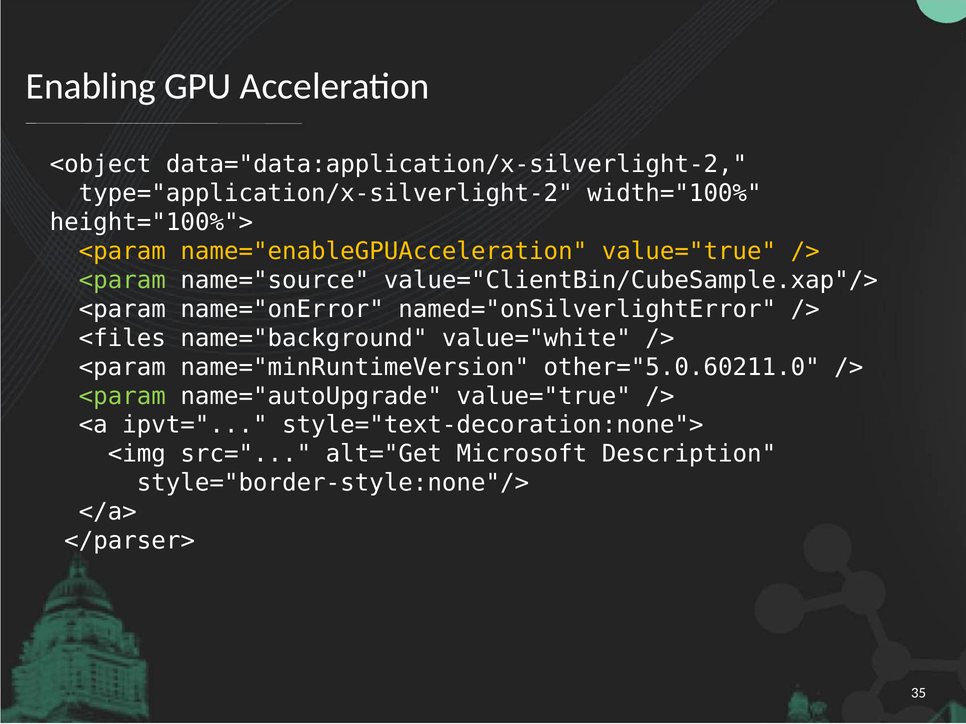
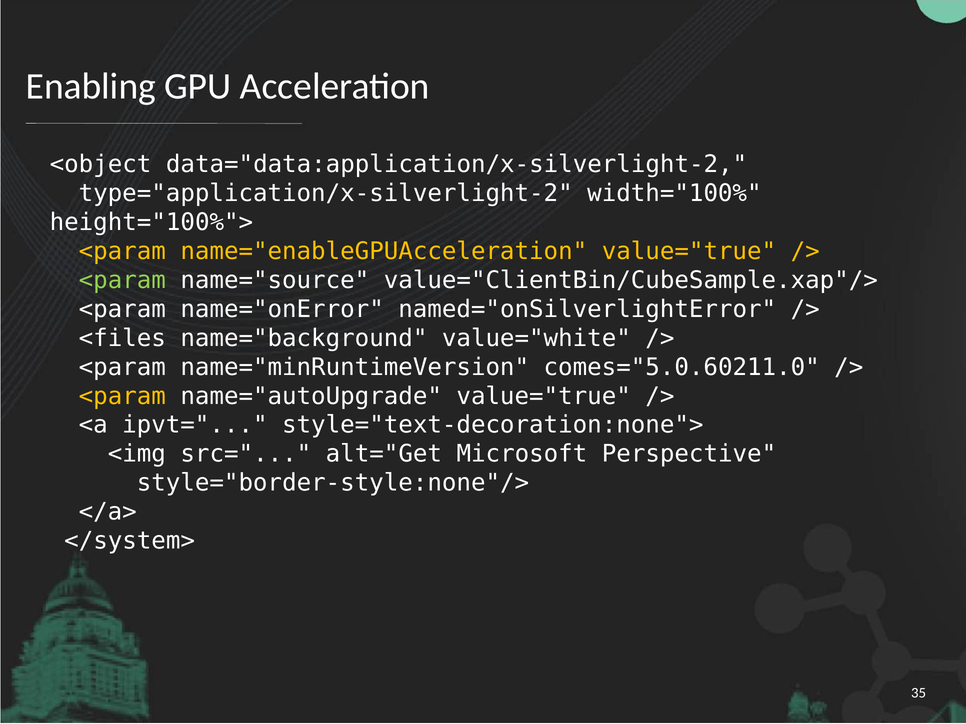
other="5.0.60211.0: other="5.0.60211.0 -> comes="5.0.60211.0 (682, 367)
<param colour: light green -> yellow (122, 396)
Description: Description -> Perspective (689, 454)
</parser>: </parser> -> </system> (130, 541)
